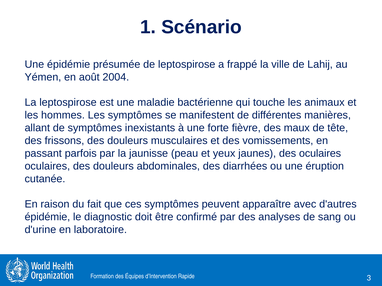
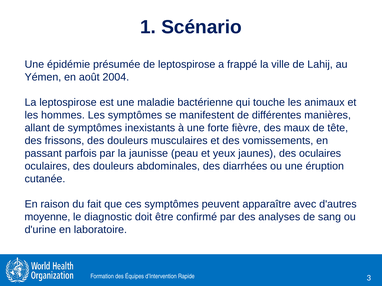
épidémie: épidémie -> moyenne (47, 217)
